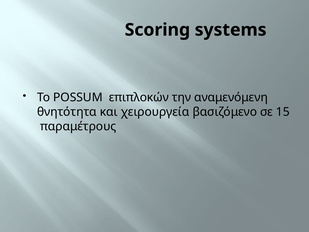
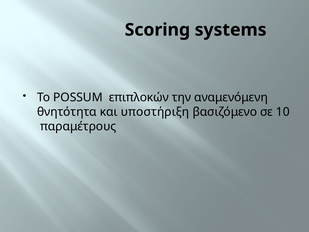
χειρουργεία: χειρουργεία -> υποστήριξη (155, 112)
15: 15 -> 10 (283, 112)
